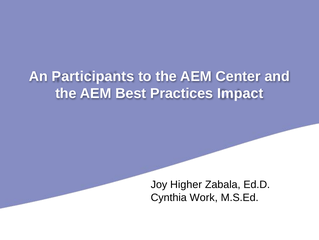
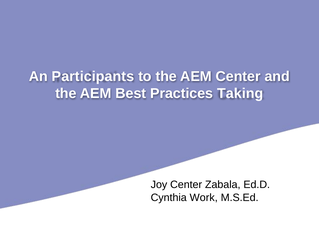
Impact: Impact -> Taking (240, 93)
Joy Higher: Higher -> Center (186, 184)
